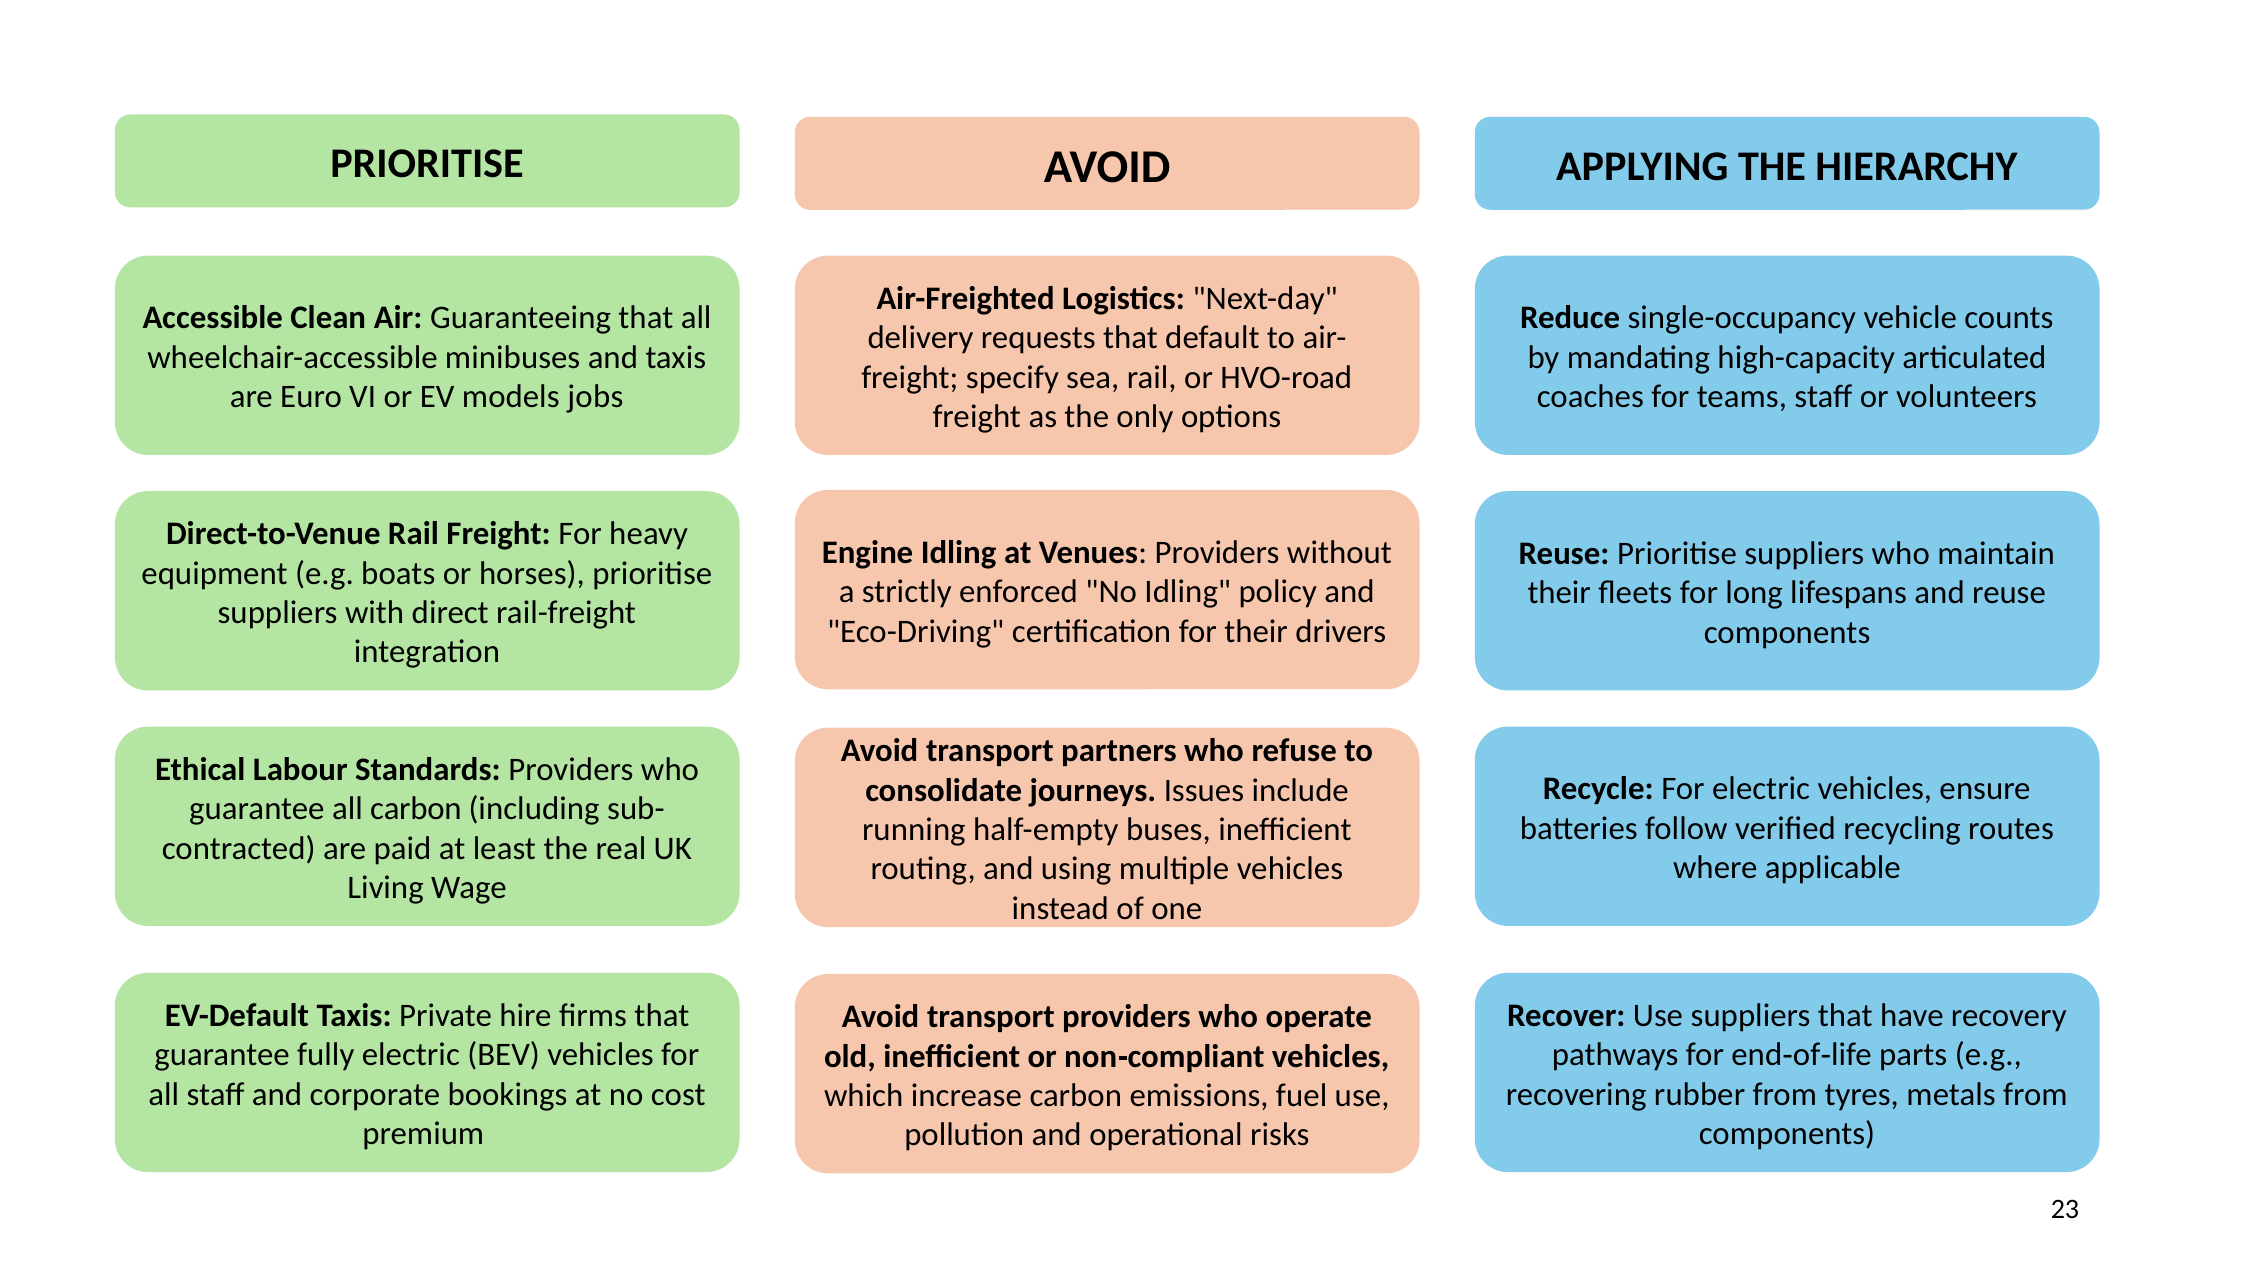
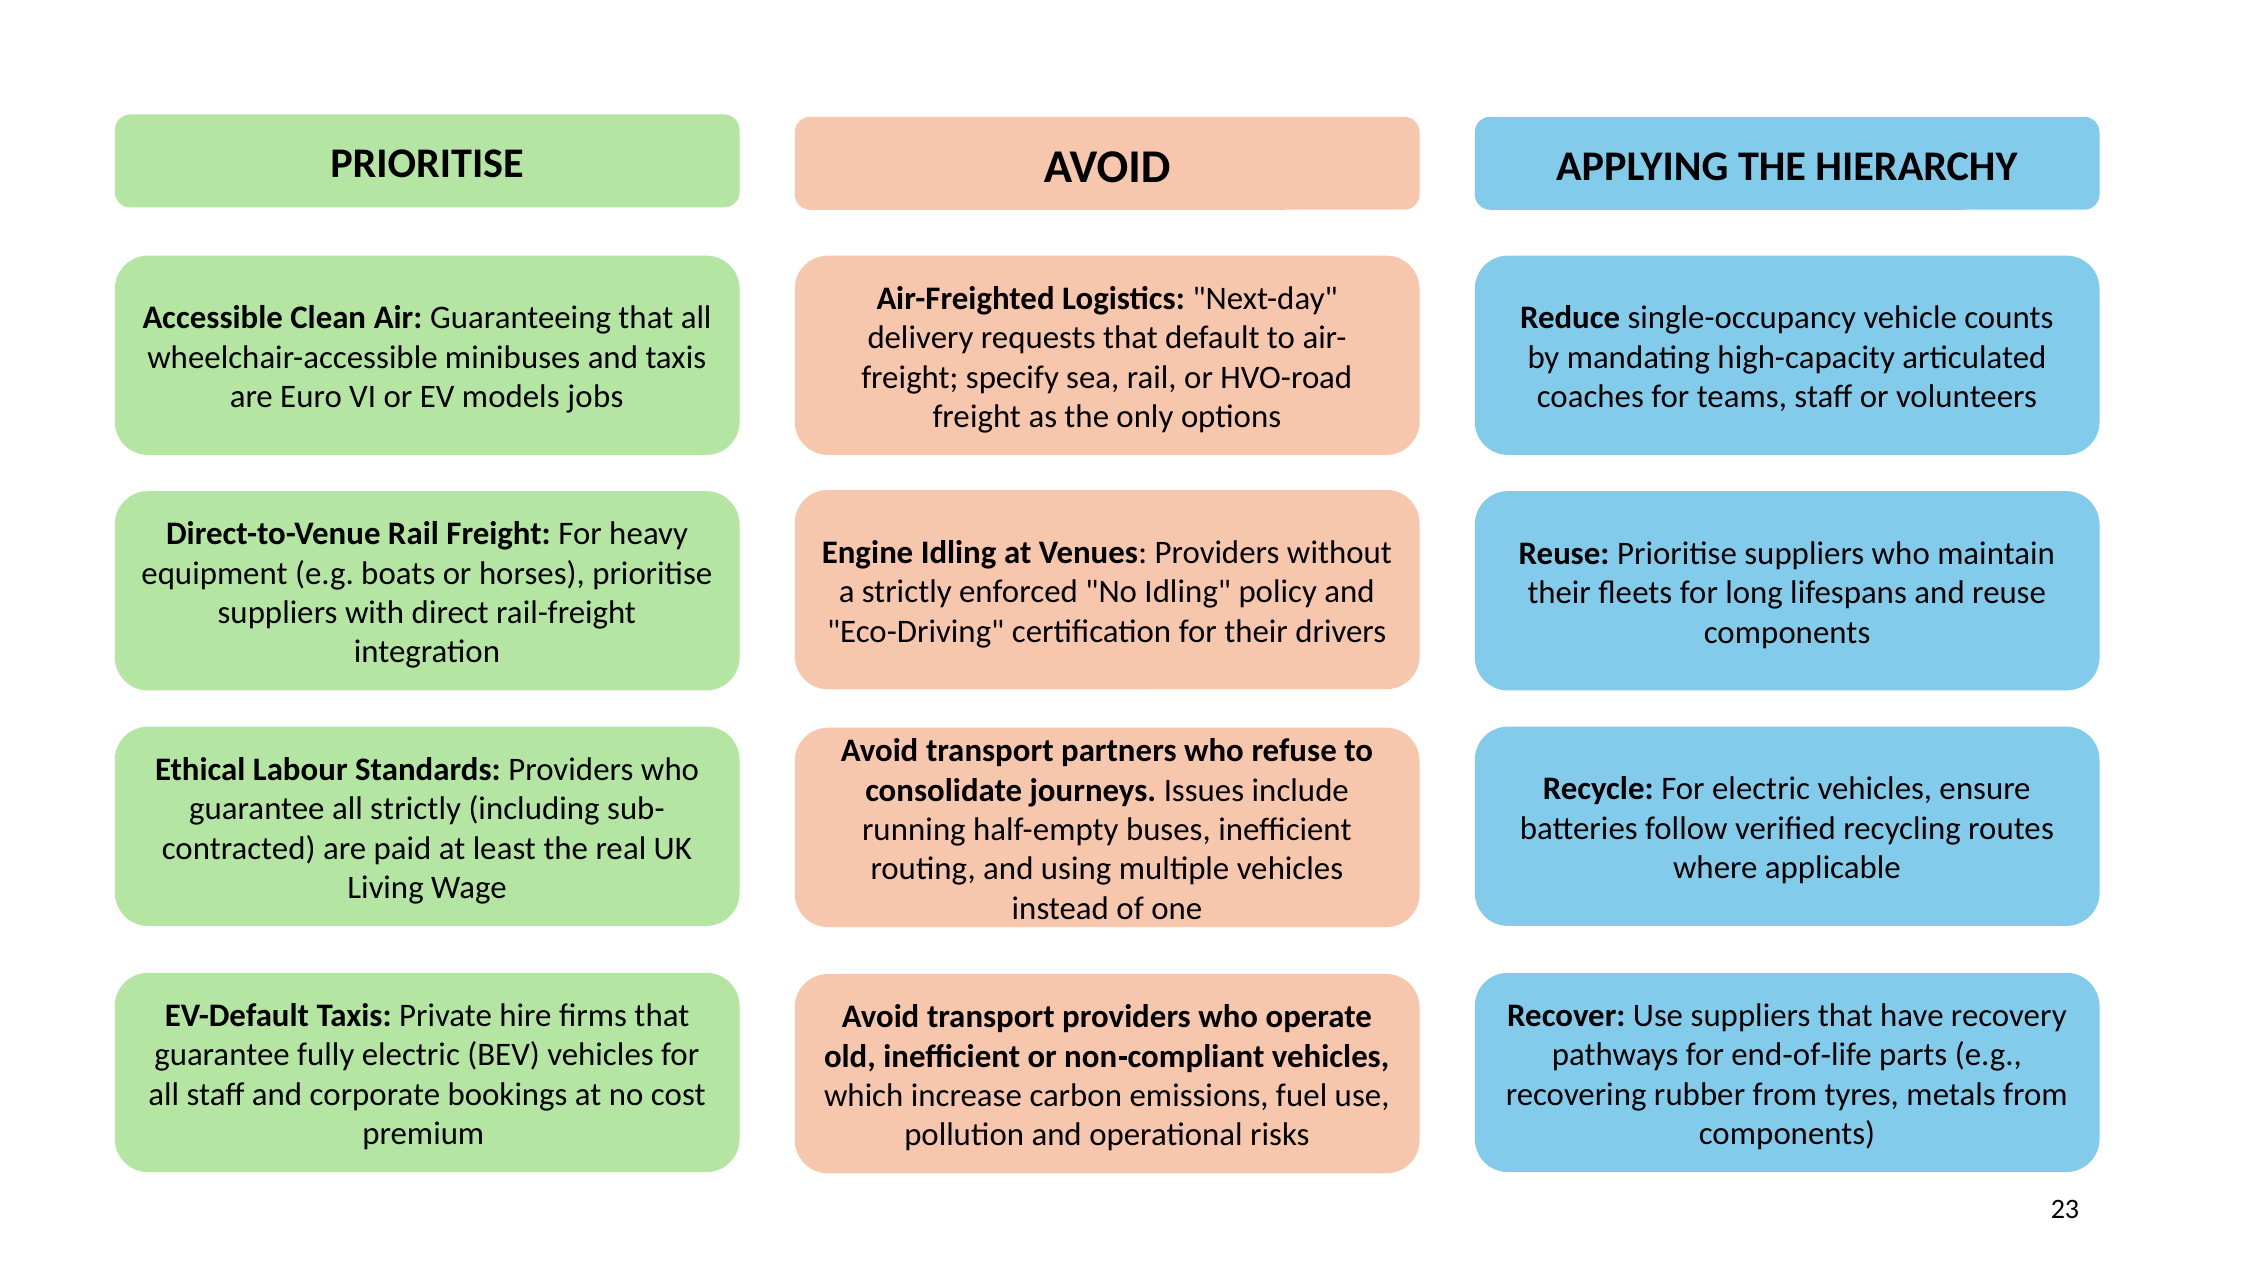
all carbon: carbon -> strictly (416, 809)
